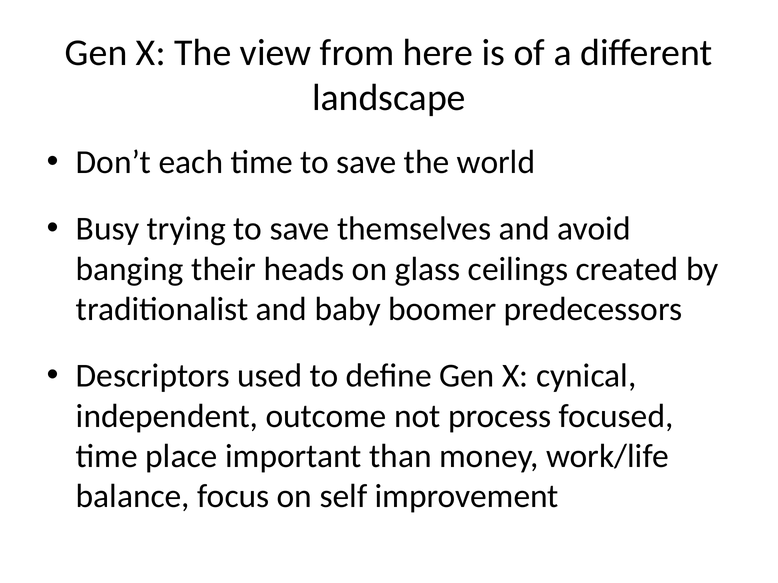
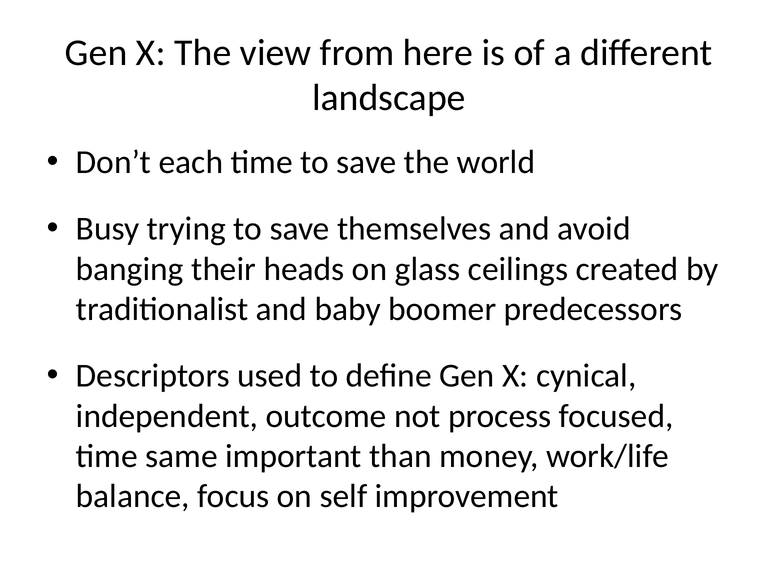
place: place -> same (182, 457)
